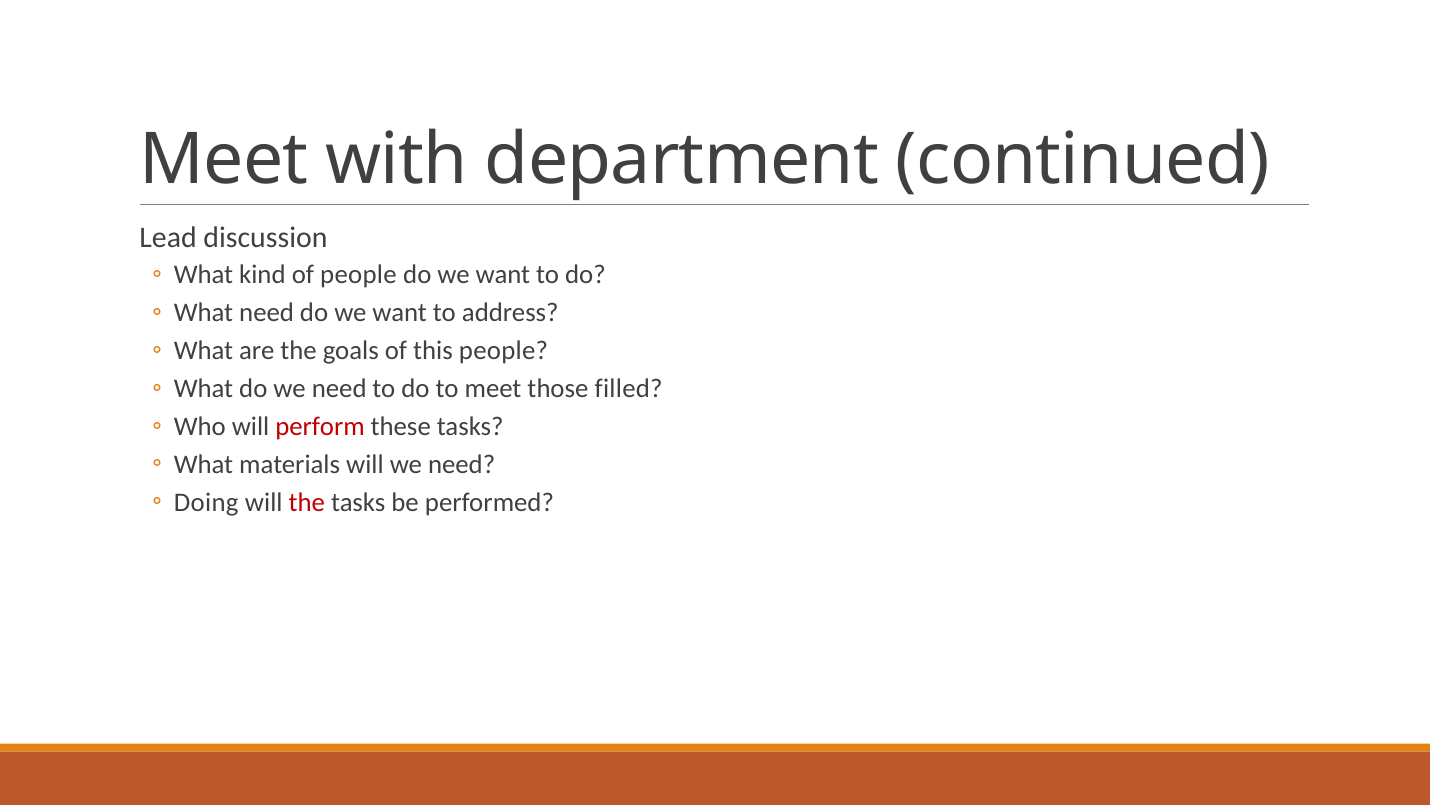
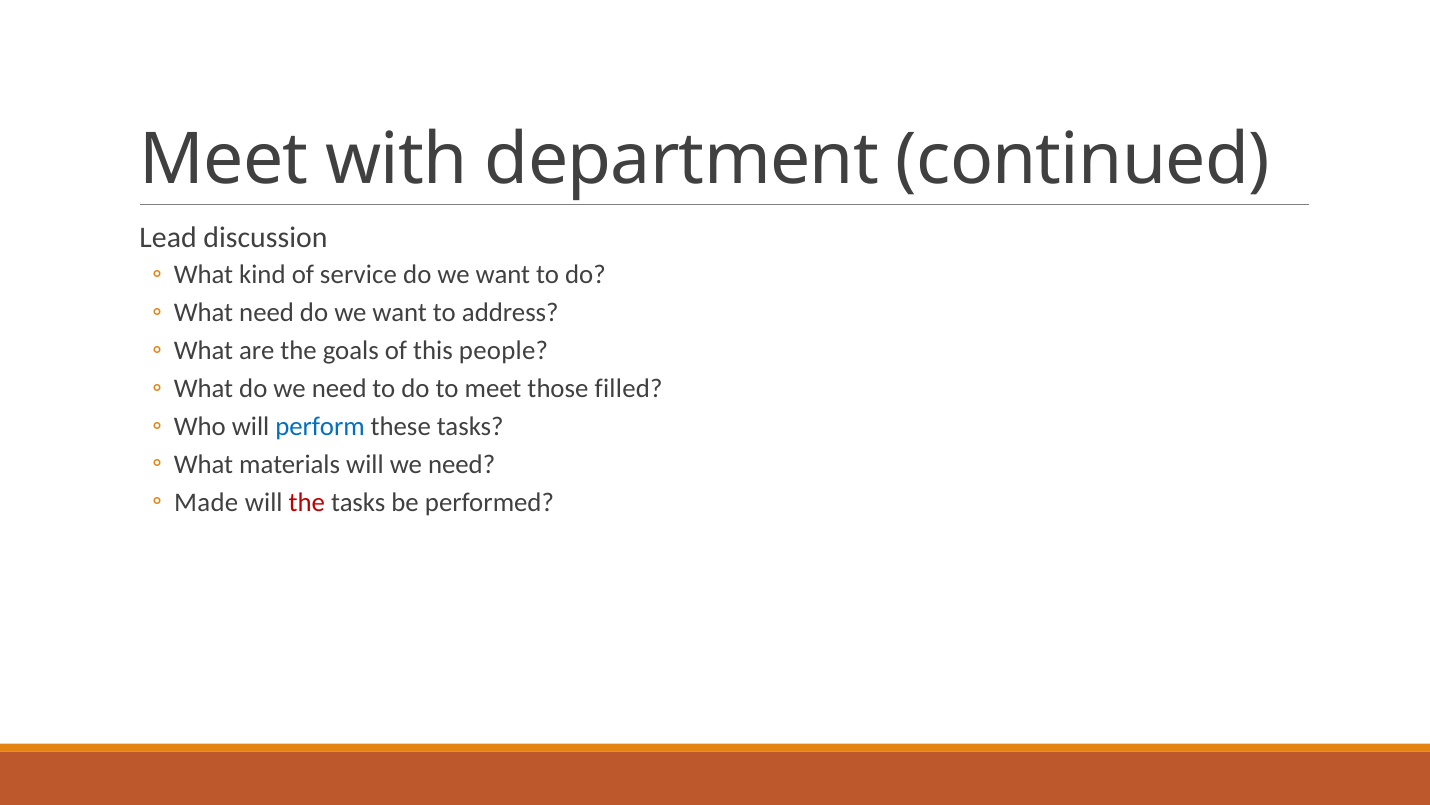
of people: people -> service (358, 274)
perform colour: red -> blue (320, 426)
Doing: Doing -> Made (206, 502)
